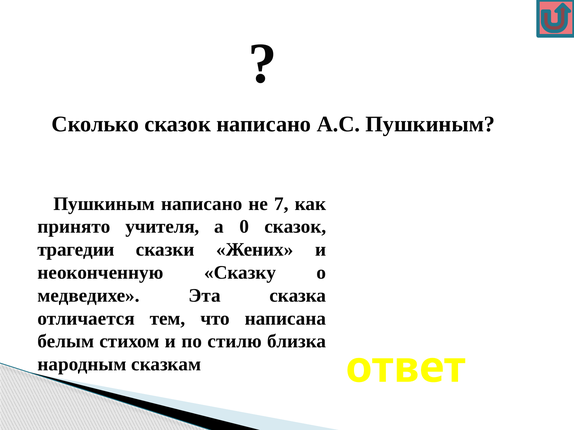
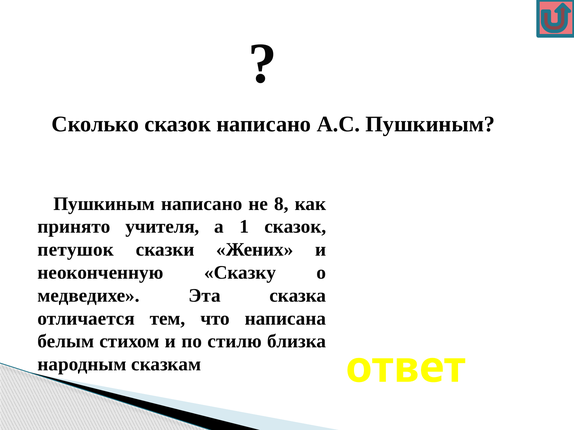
7: 7 -> 8 (281, 204)
0: 0 -> 1 (244, 227)
трагедии: трагедии -> петушок (76, 250)
